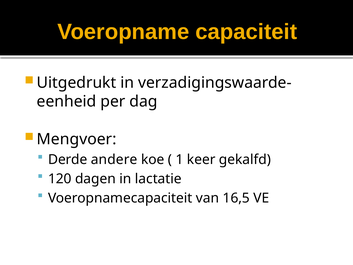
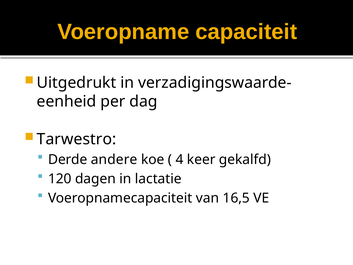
Mengvoer: Mengvoer -> Tarwestro (77, 139)
1: 1 -> 4 (179, 159)
